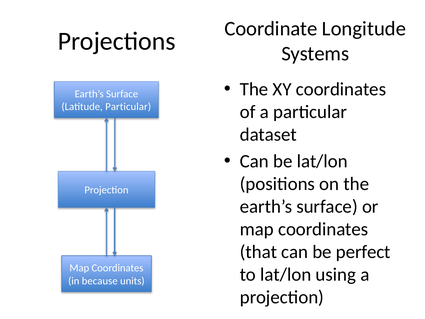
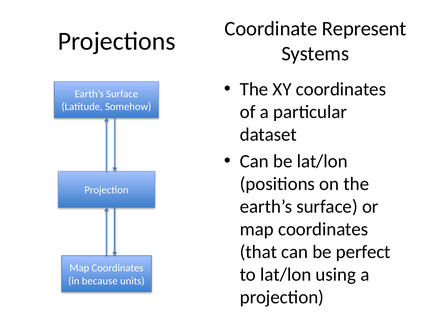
Longitude: Longitude -> Represent (364, 29)
Latitude Particular: Particular -> Somehow (128, 107)
